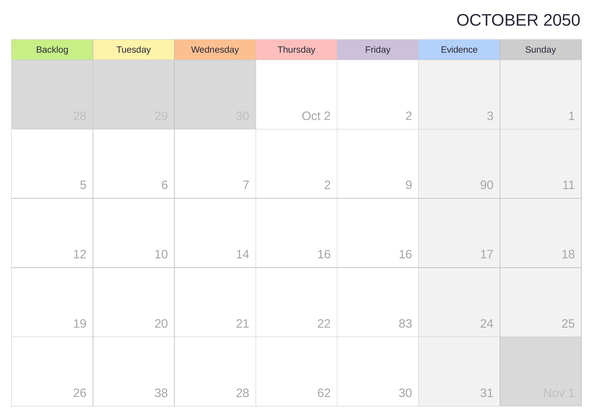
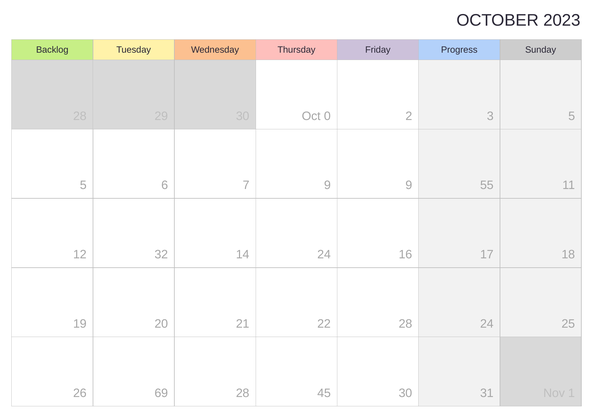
2050: 2050 -> 2023 (562, 20)
Evidence: Evidence -> Progress (459, 50)
Oct 2: 2 -> 0 (327, 116)
3 1: 1 -> 5 (572, 116)
7 2: 2 -> 9 (327, 185)
90: 90 -> 55 (487, 185)
10: 10 -> 32 (161, 254)
14 16: 16 -> 24 (324, 254)
22 83: 83 -> 28 (405, 324)
38: 38 -> 69 (161, 393)
62: 62 -> 45 (324, 393)
